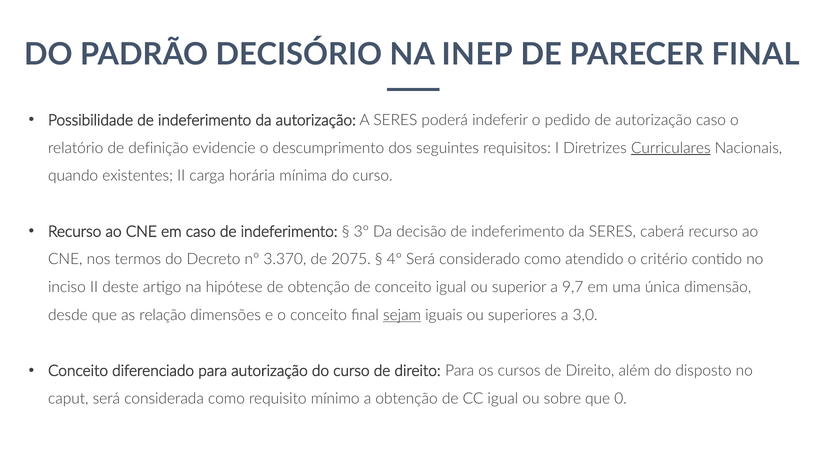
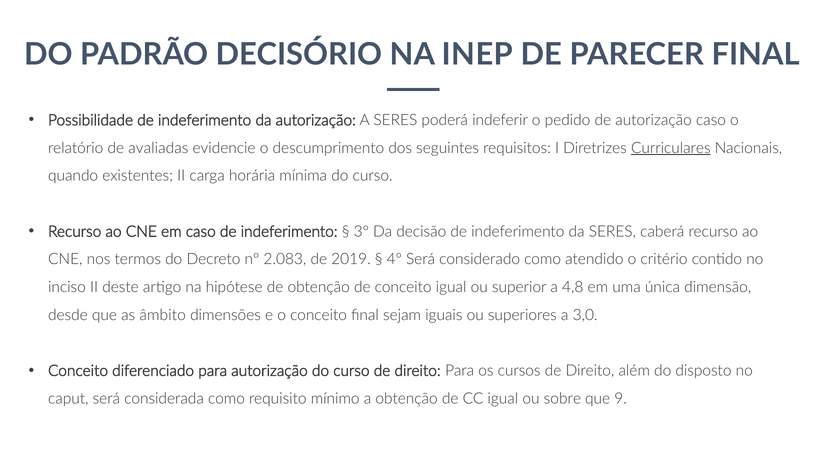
definição: definição -> avaliadas (158, 148)
3.370: 3.370 -> 2.083 (285, 259)
2075: 2075 -> 2019 (351, 259)
9,7: 9,7 -> 4,8 (573, 287)
relação: relação -> âmbito (163, 315)
sejam underline: present -> none (402, 315)
0: 0 -> 9 (621, 399)
